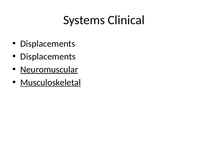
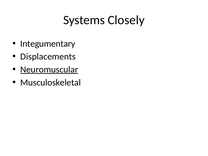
Clinical: Clinical -> Closely (126, 20)
Displacements: Displacements -> Integumentary (48, 44)
Musculoskeletal underline: present -> none (51, 82)
